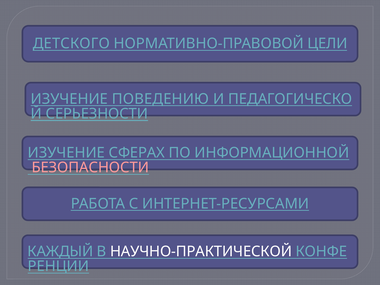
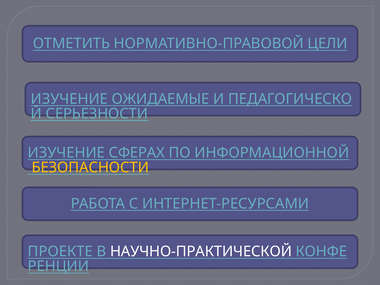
ДЕТСКОГО: ДЕТСКОГО -> ОТМЕТИТЬ (71, 44)
ПОВЕДЕНИЮ: ПОВЕДЕНИЮ -> ОЖИДАЕМЫЕ (161, 99)
БЕЗОПАСНОСТИ colour: pink -> yellow (90, 168)
КАЖДЫЙ: КАЖДЫЙ -> ПРОЕКТЕ (60, 252)
